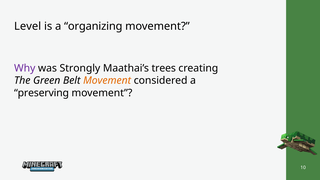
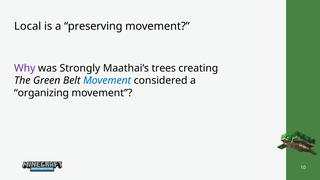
Level: Level -> Local (28, 26)
organizing: organizing -> preserving (93, 26)
Movement colour: orange -> blue (107, 81)
preserving: preserving -> organizing (42, 93)
